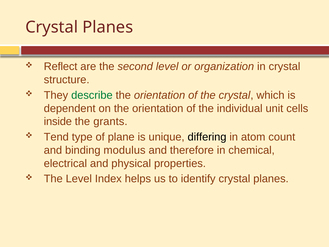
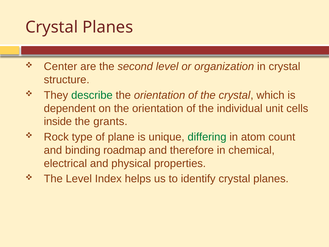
Reflect: Reflect -> Center (60, 67)
Tend: Tend -> Rock (56, 137)
differing colour: black -> green (207, 137)
modulus: modulus -> roadmap (125, 150)
